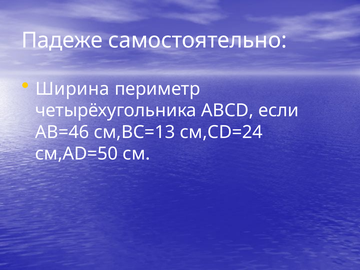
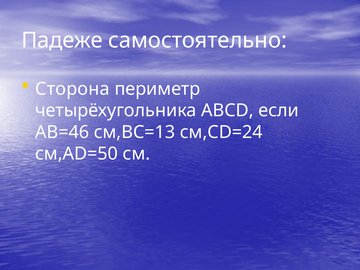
Ширина: Ширина -> Сторона (72, 89)
